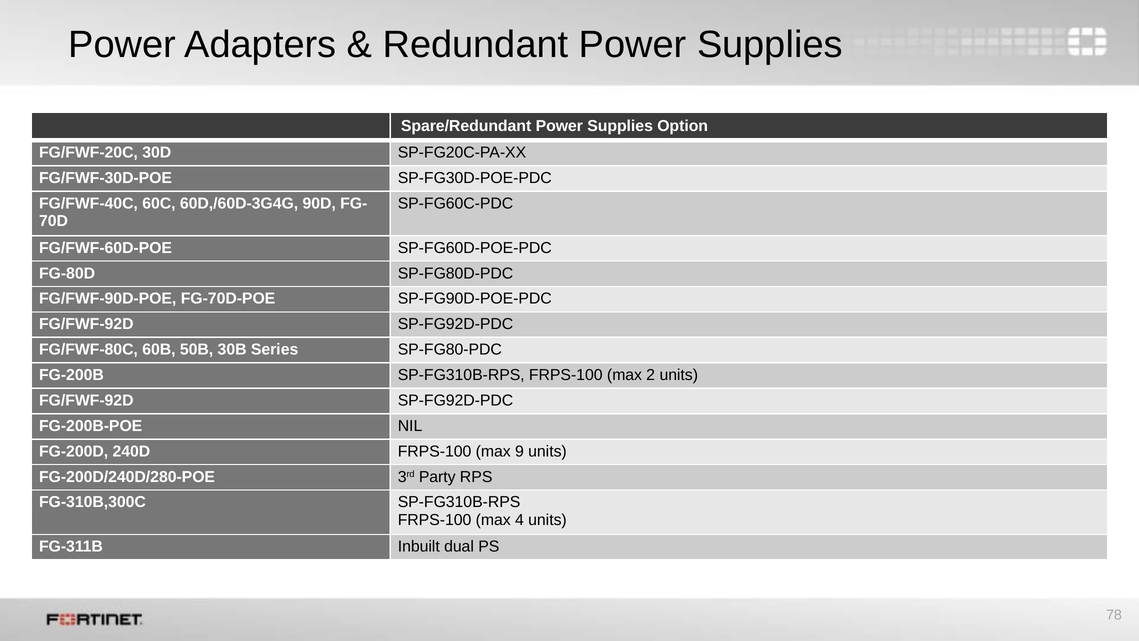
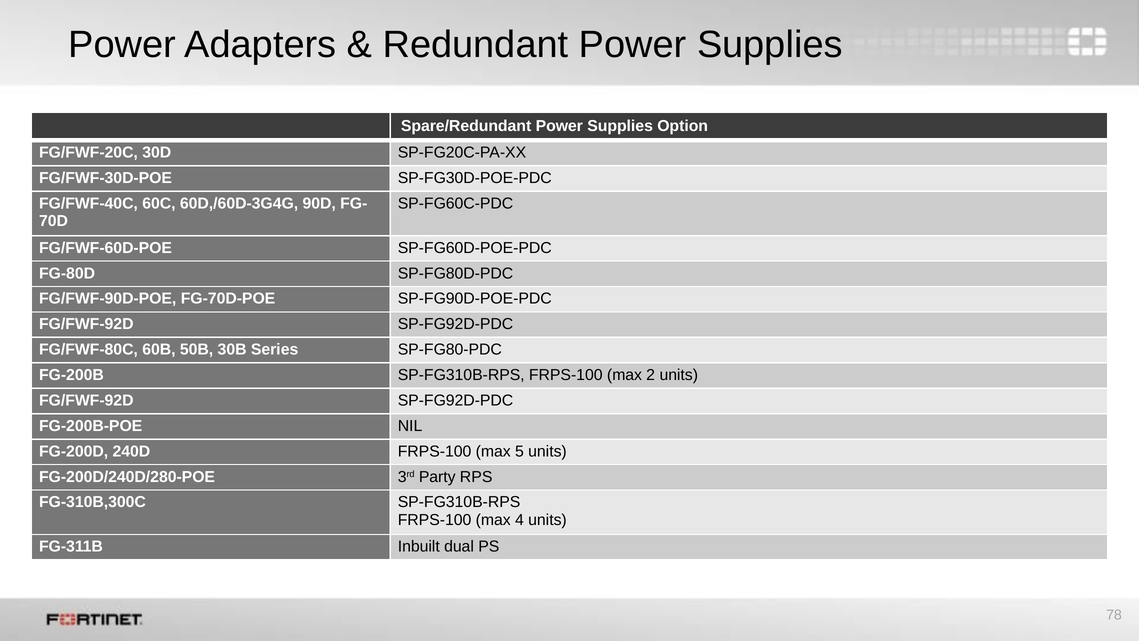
9: 9 -> 5 (519, 451)
